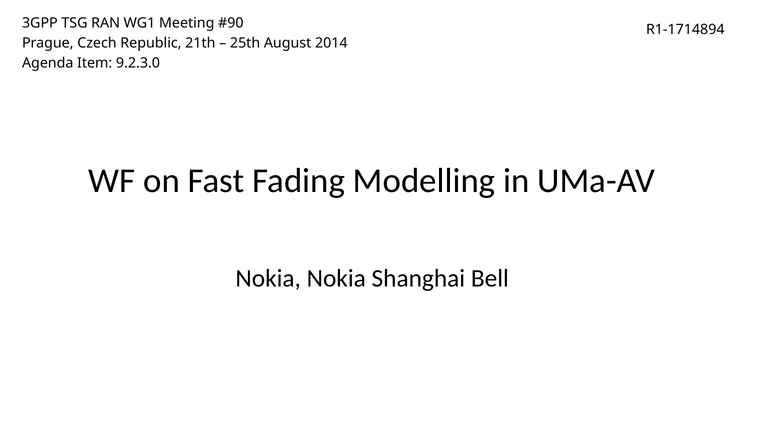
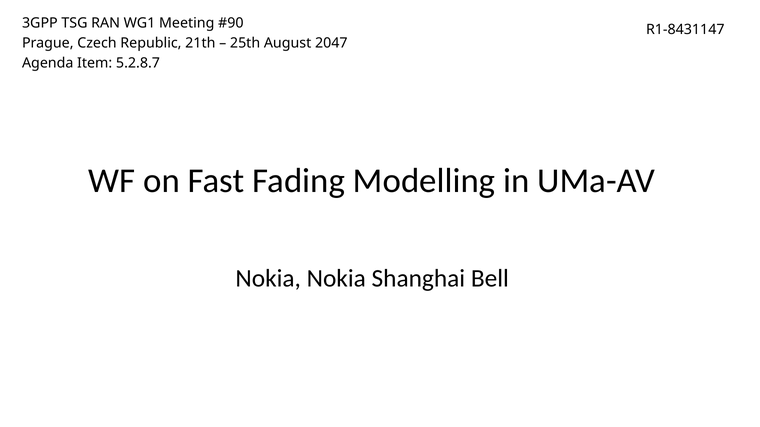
R1-1714894: R1-1714894 -> R1-8431147 (685, 30)
2014: 2014 -> 2047 (331, 43)
9.2.3.0: 9.2.3.0 -> 5.2.8.7 (138, 63)
